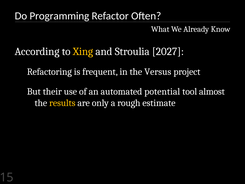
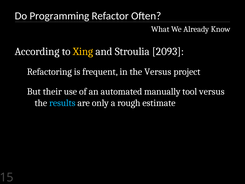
2027: 2027 -> 2093 (168, 51)
potential: potential -> manually (162, 91)
tool almost: almost -> versus (212, 91)
results colour: yellow -> light blue (62, 103)
